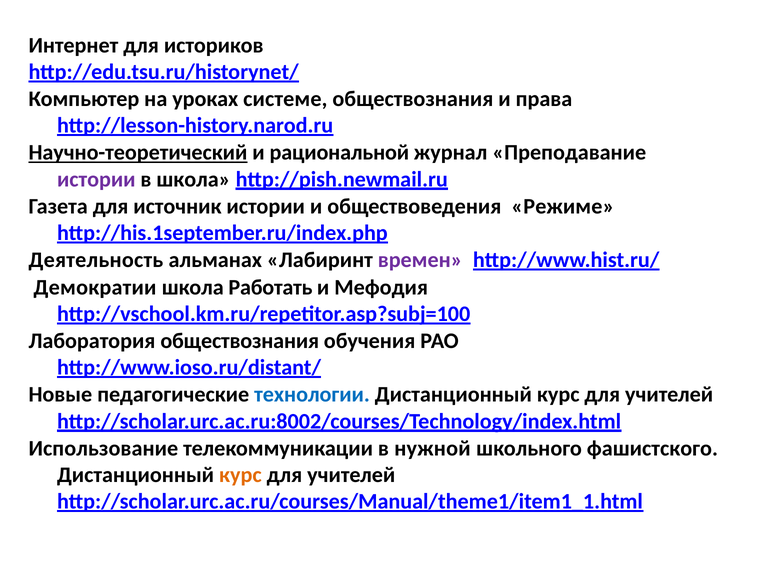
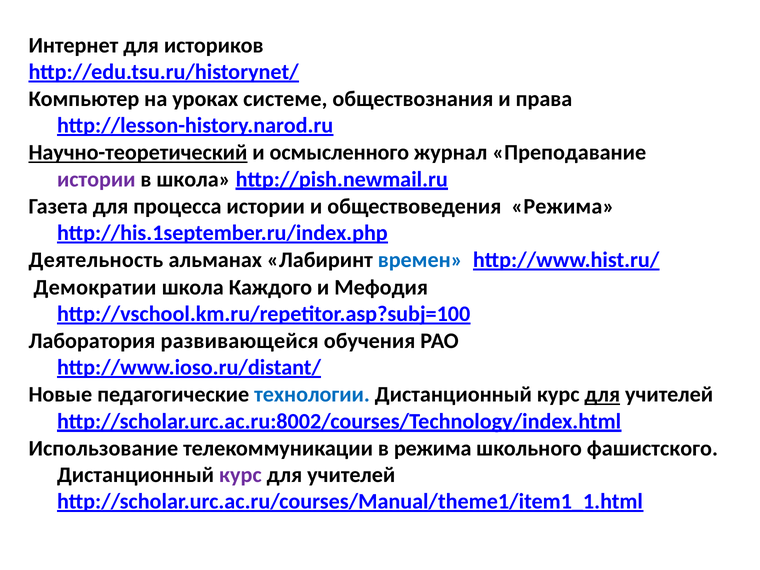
рациональной: рациональной -> осмысленного (339, 153)
источник: источник -> процесса (177, 206)
обществоведения Режиме: Режиме -> Режима (563, 206)
времен colour: purple -> blue (420, 260)
Работать: Работать -> Каждого (270, 287)
Лаборатория обществознания: обществознания -> развивающейся (240, 341)
для underline: none -> present (602, 395)
в нужной: нужной -> режима (433, 448)
курс colour: orange -> purple (240, 475)
